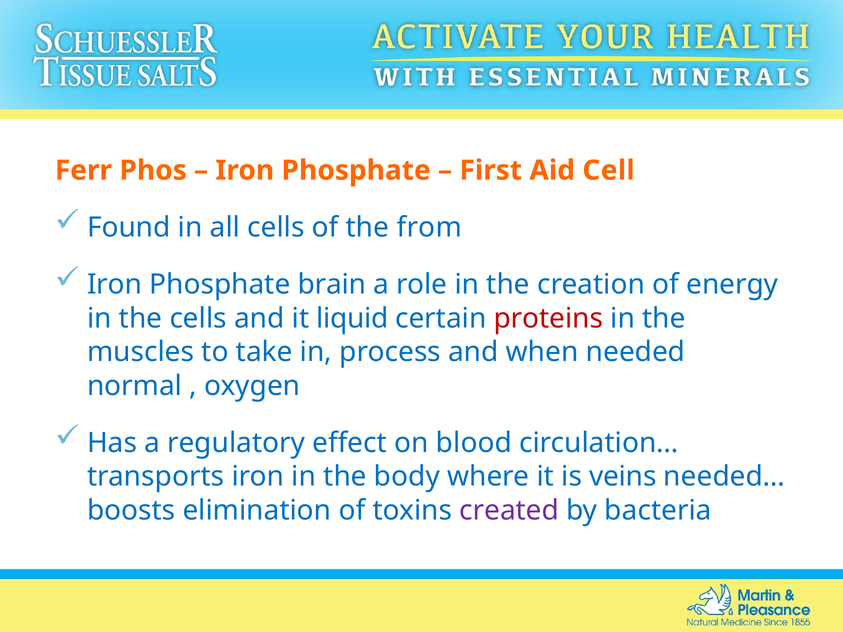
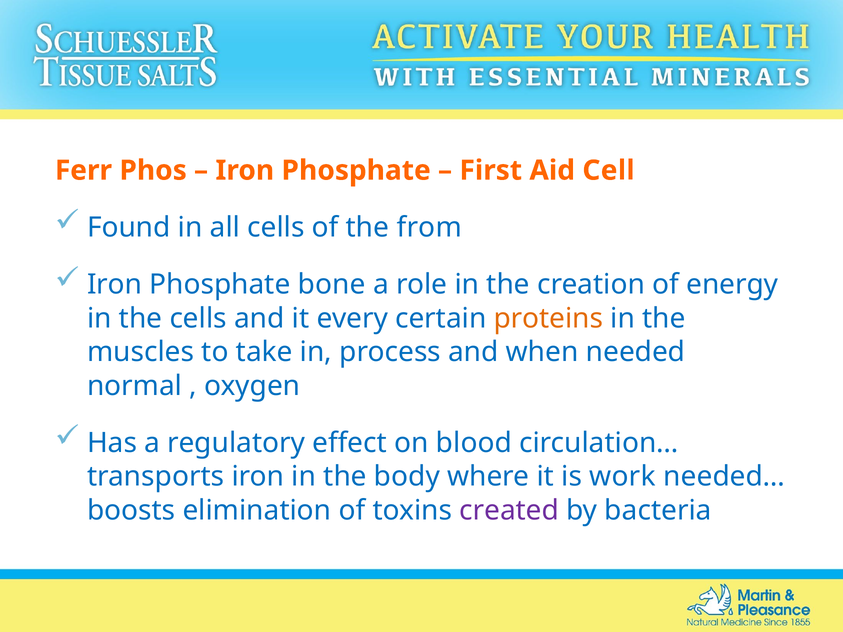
brain: brain -> bone (332, 285)
liquid: liquid -> every (352, 319)
proteins colour: red -> orange (548, 319)
veins: veins -> work (623, 477)
